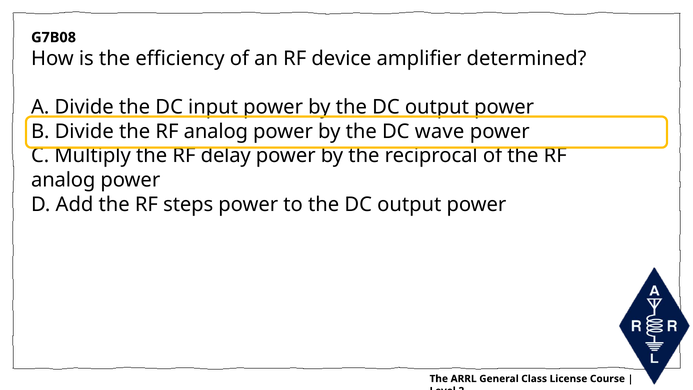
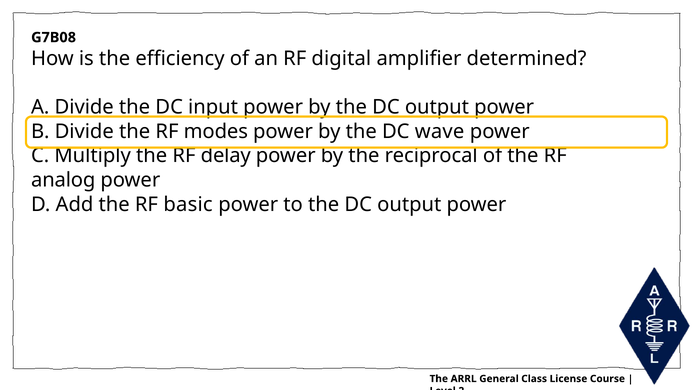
device: device -> digital (341, 59)
Divide the RF analog: analog -> modes (216, 131)
steps: steps -> basic (188, 204)
